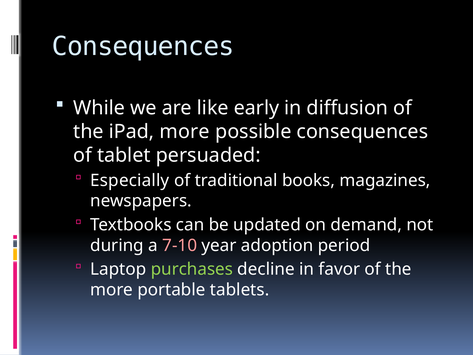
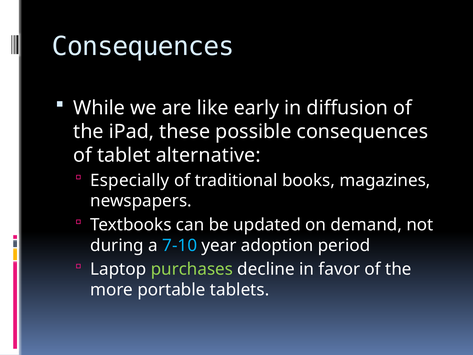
iPad more: more -> these (185, 131)
persuaded: persuaded -> alternative (208, 155)
7-10 colour: pink -> light blue (180, 245)
